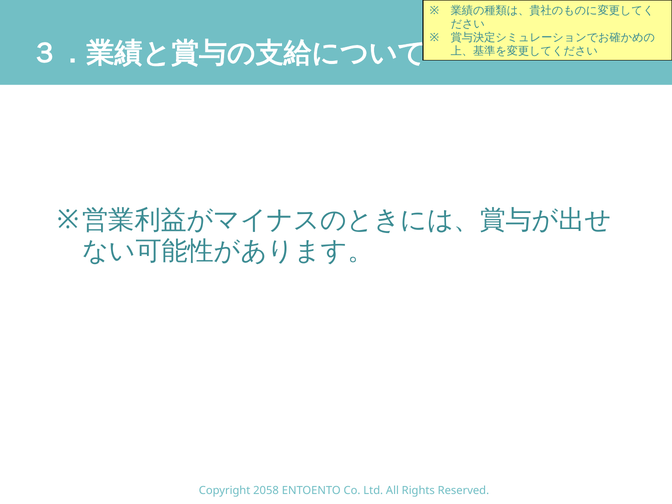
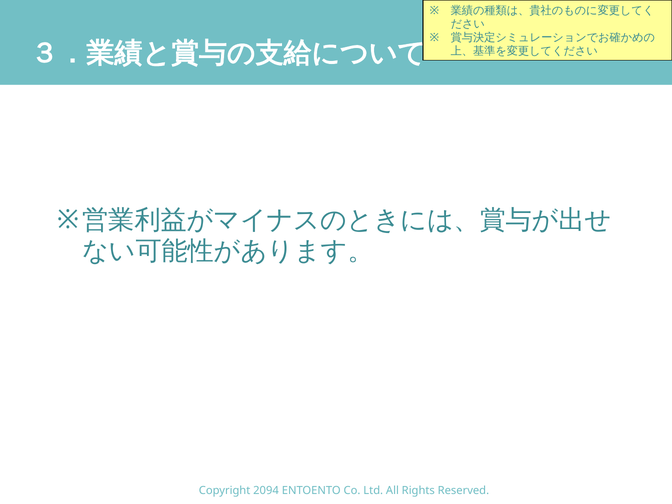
2058: 2058 -> 2094 (266, 490)
